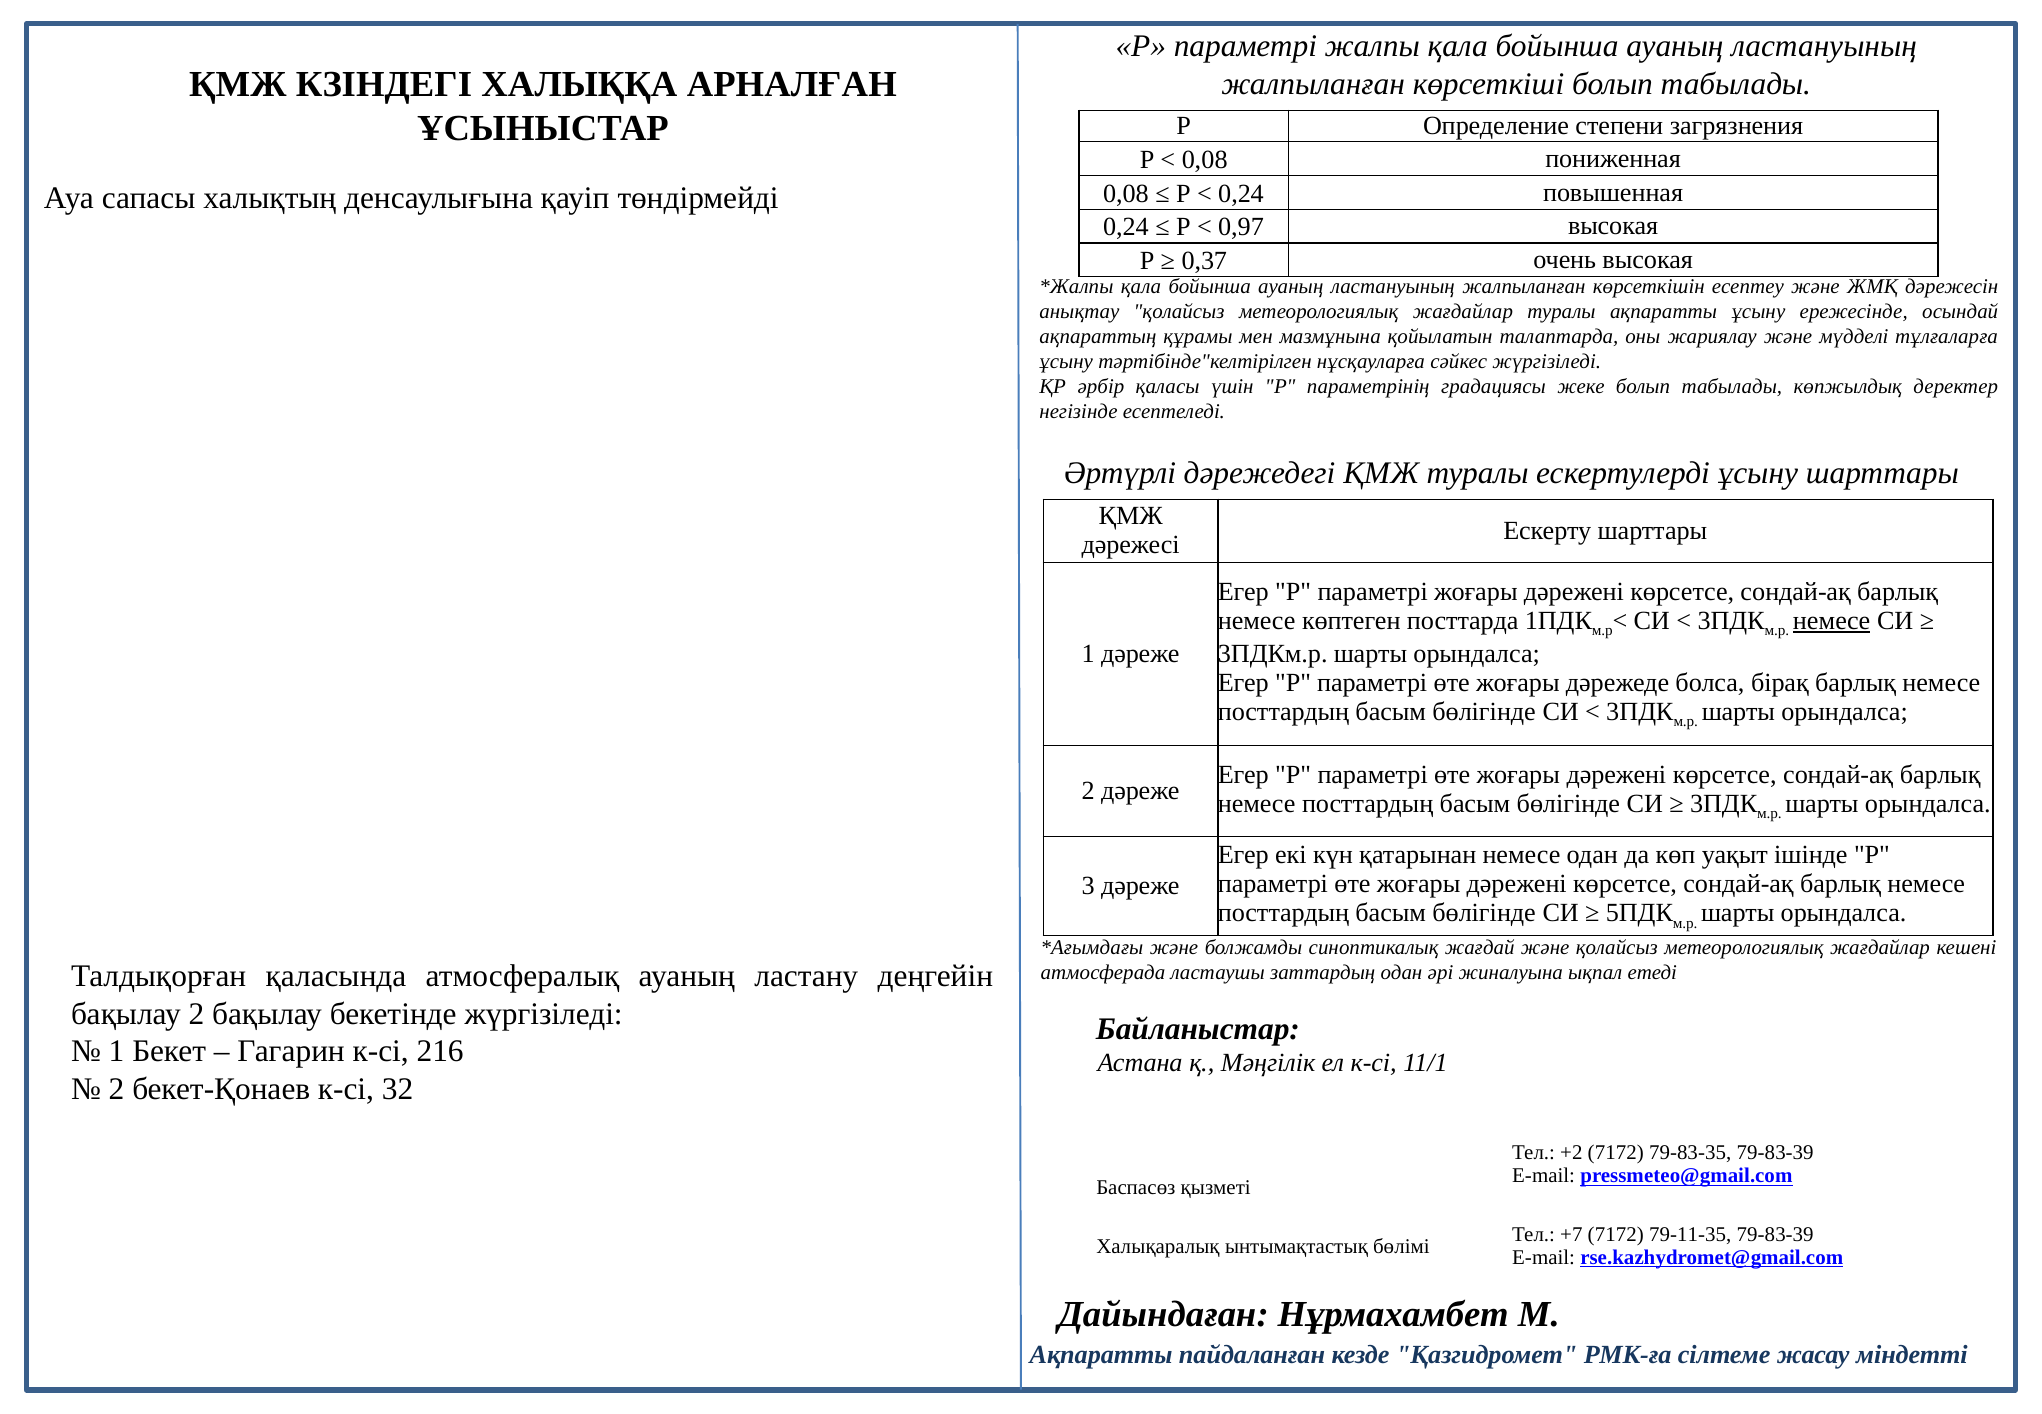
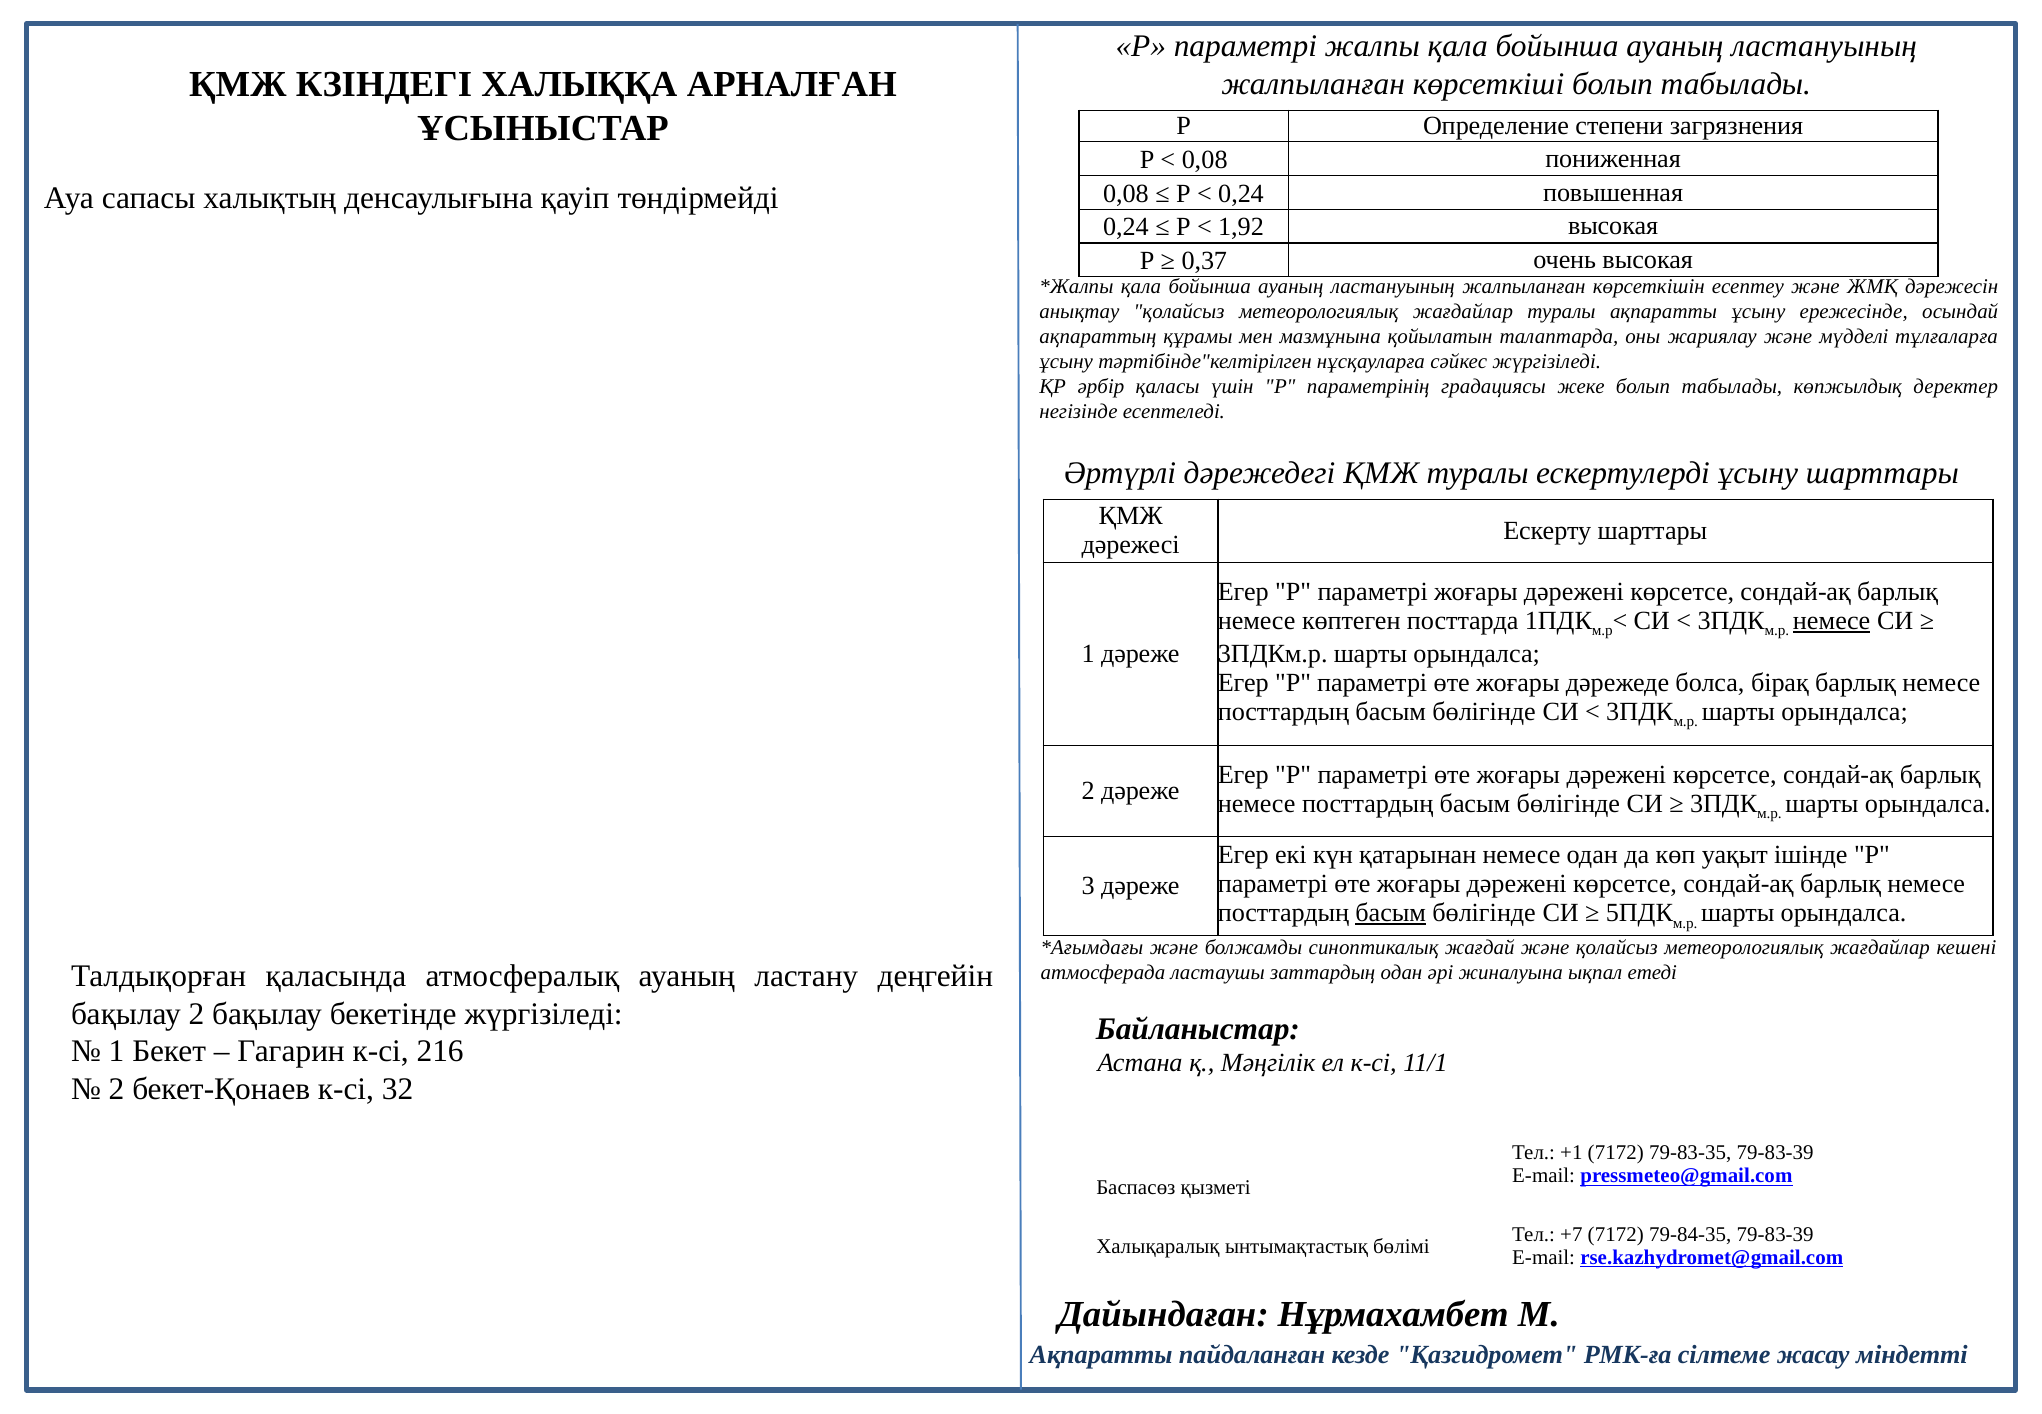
0,97: 0,97 -> 1,92 (1241, 227)
басым underline: none -> present (1391, 913)
+2: +2 -> +1 (1571, 1153)
79-11-35: 79-11-35 -> 79-84-35 (1690, 1234)
